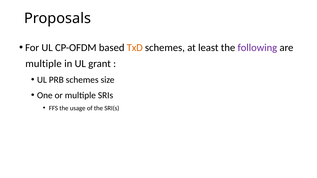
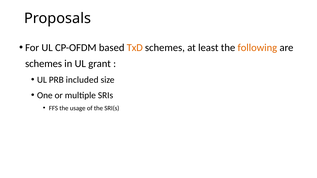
following colour: purple -> orange (257, 48)
multiple: multiple -> schemes (44, 64)
PRB schemes: schemes -> included (82, 80)
